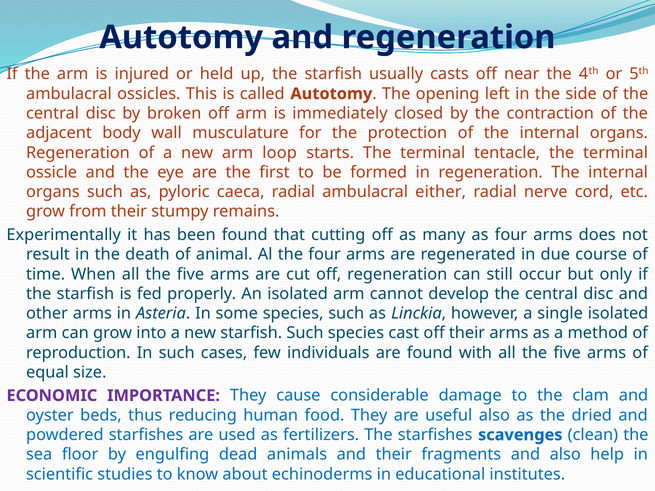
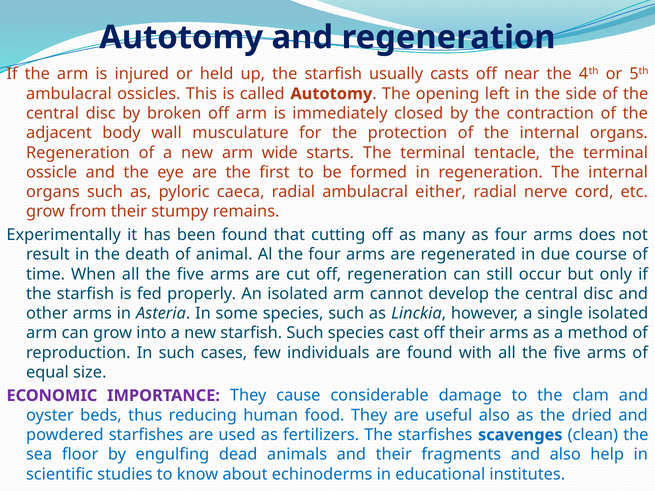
loop: loop -> wide (280, 153)
